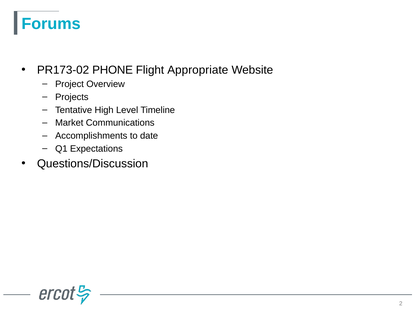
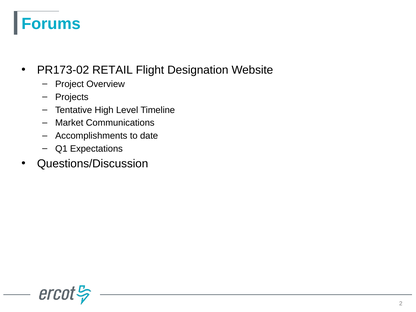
PHONE: PHONE -> RETAIL (113, 70)
Appropriate: Appropriate -> Designation (198, 70)
